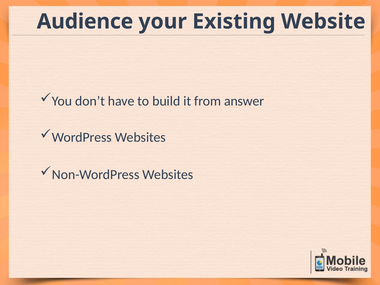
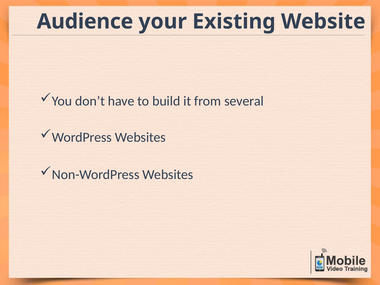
answer: answer -> several (244, 101)
